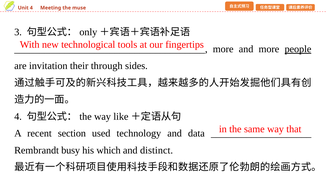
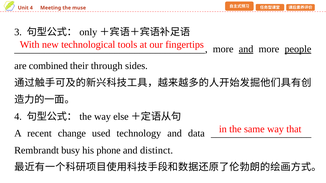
and underline: none -> present (246, 49)
invitation: invitation -> combined (48, 66)
like: like -> else (121, 117)
section: section -> change (72, 134)
which: which -> phone (109, 151)
